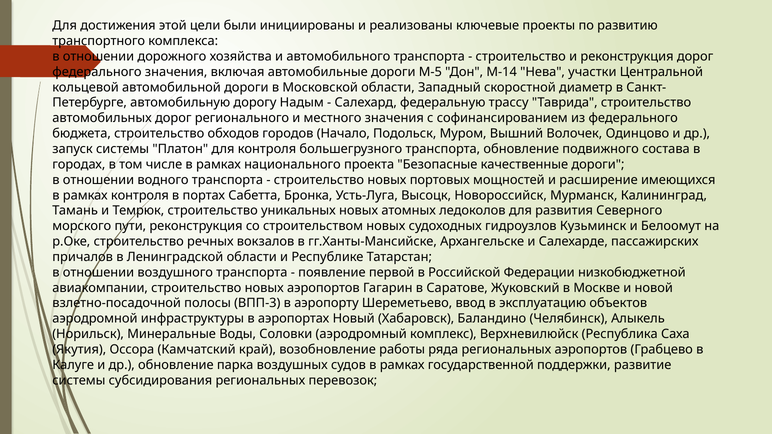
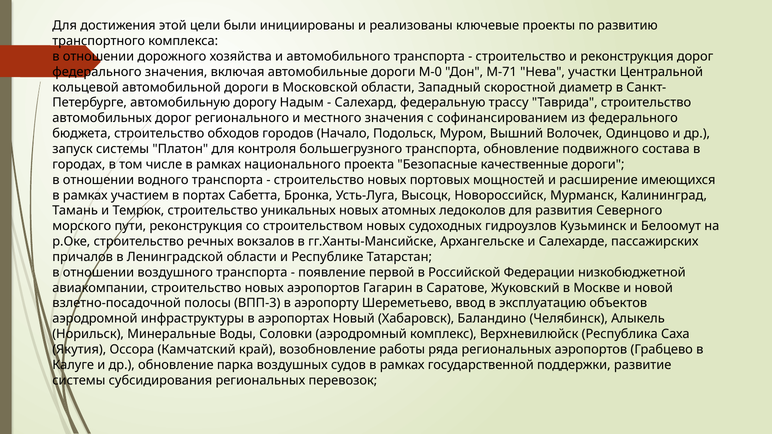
М-5: М-5 -> М-0 (430, 72)
М-14: М-14 -> М-71 (502, 72)
рамках контроля: контроля -> участием (140, 195)
